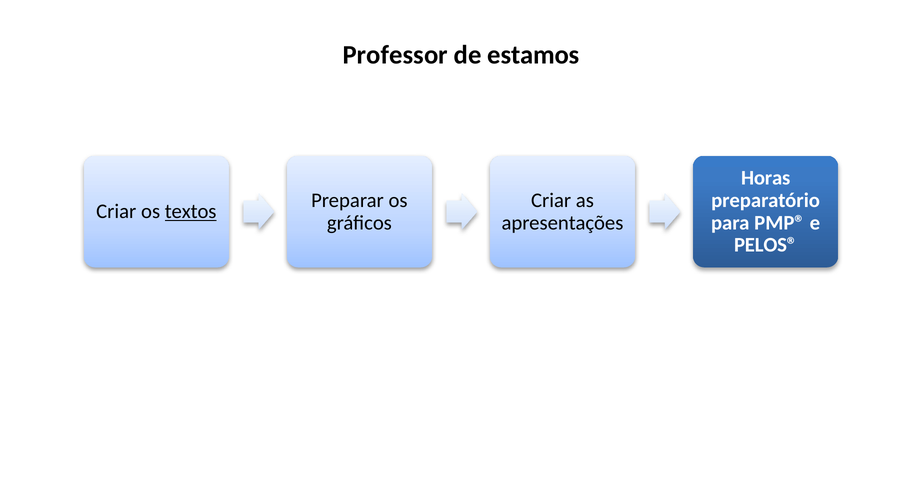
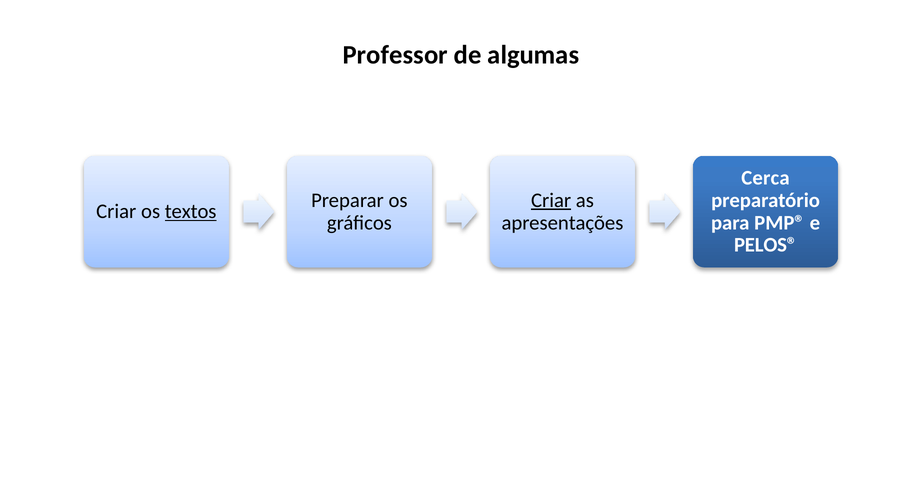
estamos: estamos -> algumas (533, 55)
Horas: Horas -> Cerca (765, 178)
Criar underline: none -> present (551, 200)
